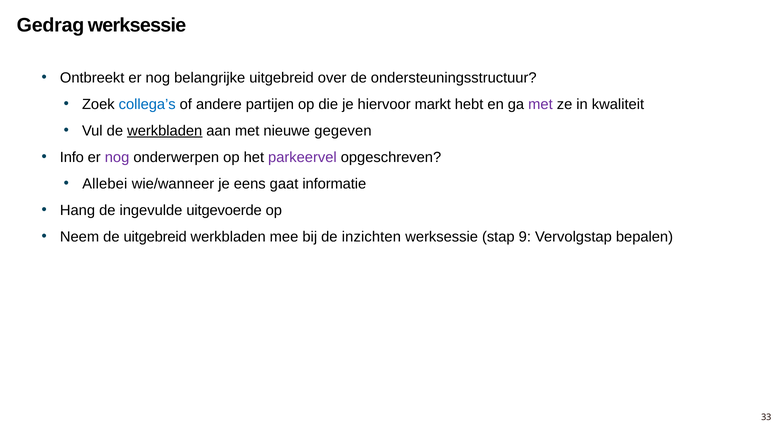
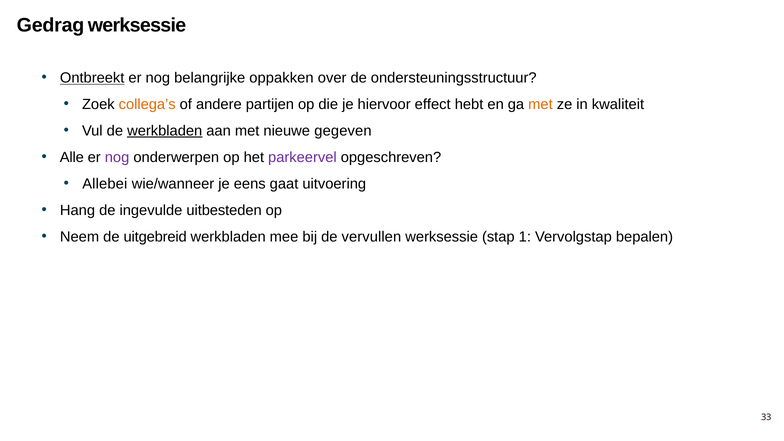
Ontbreekt underline: none -> present (92, 78)
belangrijke uitgebreid: uitgebreid -> oppakken (281, 78)
collega’s colour: blue -> orange (147, 104)
markt: markt -> effect (433, 104)
met colour: purple -> orange (540, 104)
Info: Info -> Alle (72, 157)
informatie: informatie -> uitvoering (334, 184)
uitgevoerde: uitgevoerde -> uitbesteden (224, 210)
inzichten: inzichten -> vervullen (371, 237)
9: 9 -> 1 (525, 237)
